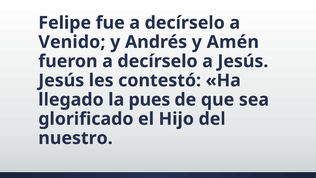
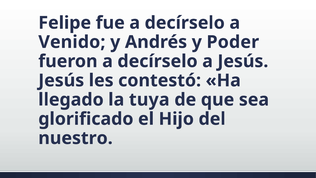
Amén: Amén -> Poder (233, 42)
pues: pues -> tuya (149, 100)
